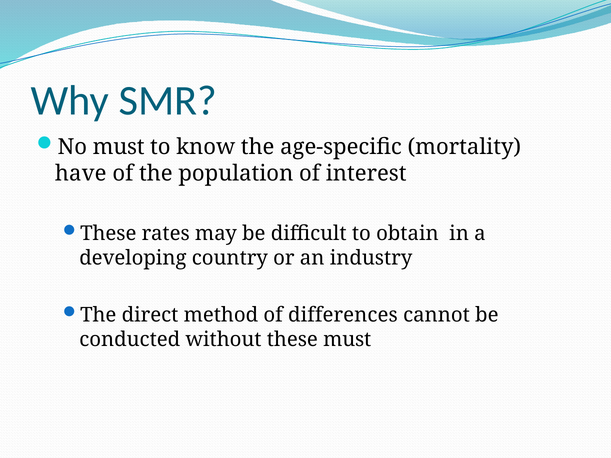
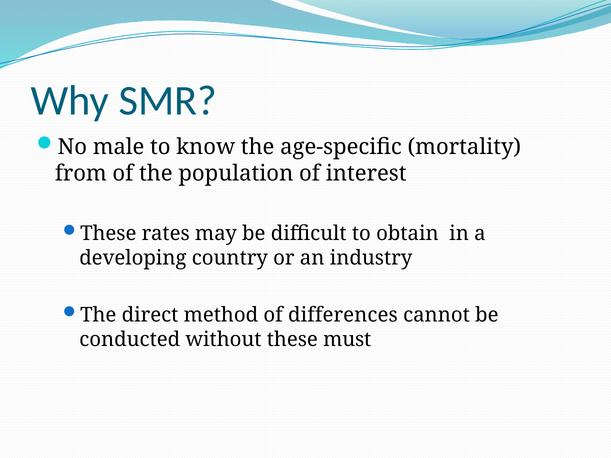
No must: must -> male (119, 147)
have: have -> from (81, 174)
